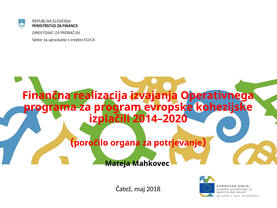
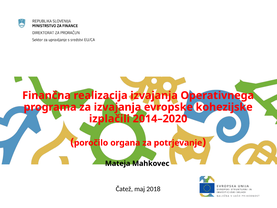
za program: program -> izvajanja (118, 107)
